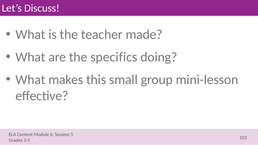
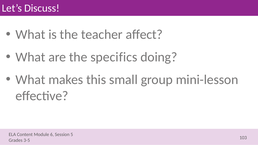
made: made -> affect (144, 35)
